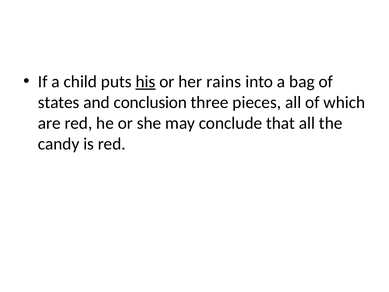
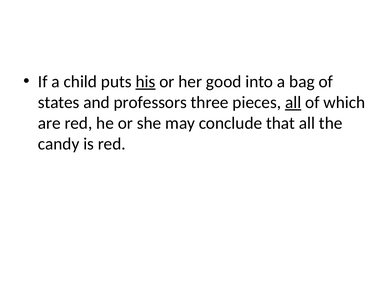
rains: rains -> good (224, 82)
conclusion: conclusion -> professors (150, 102)
all underline: none -> present (293, 102)
